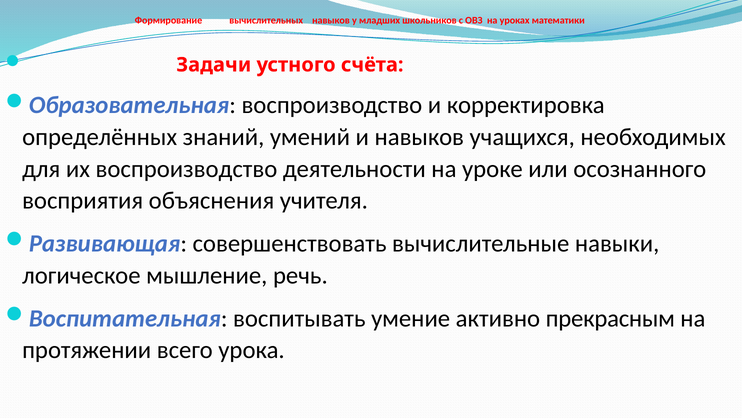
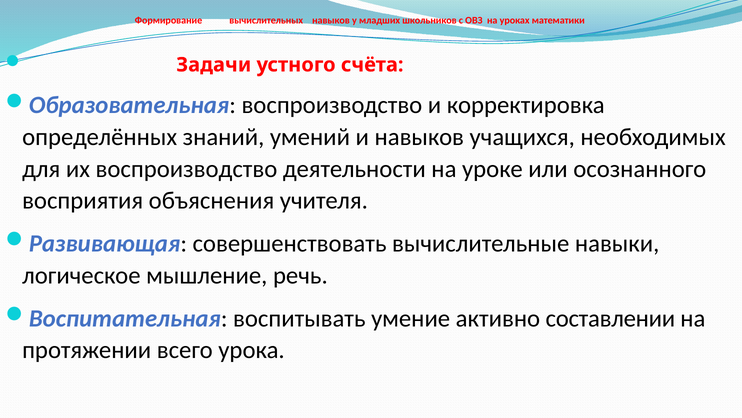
прекрасным: прекрасным -> составлении (610, 318)
